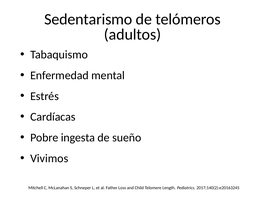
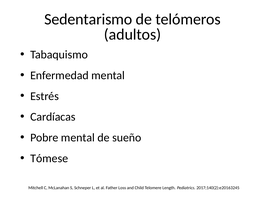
Pobre ingesta: ingesta -> mental (78, 137)
Vivimos: Vivimos -> Tómese (49, 158)
